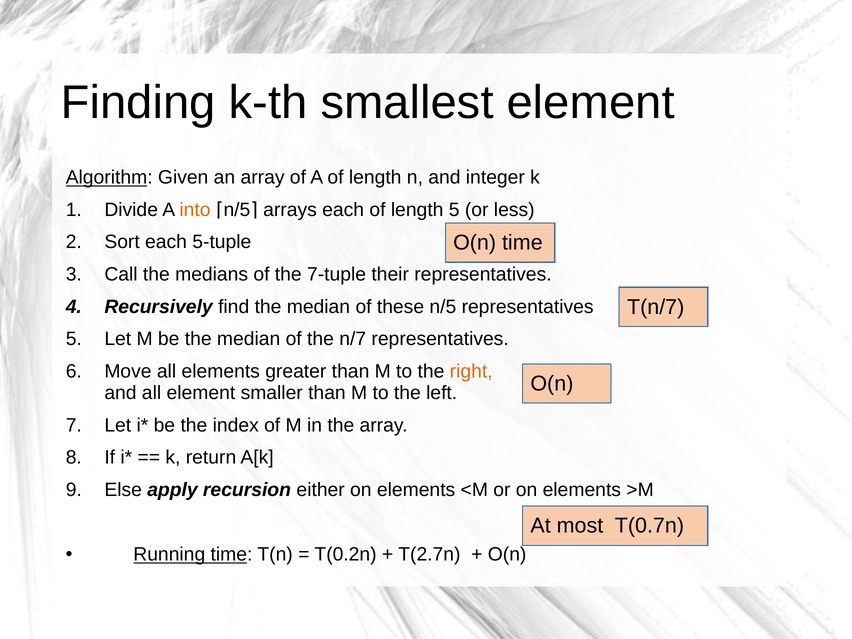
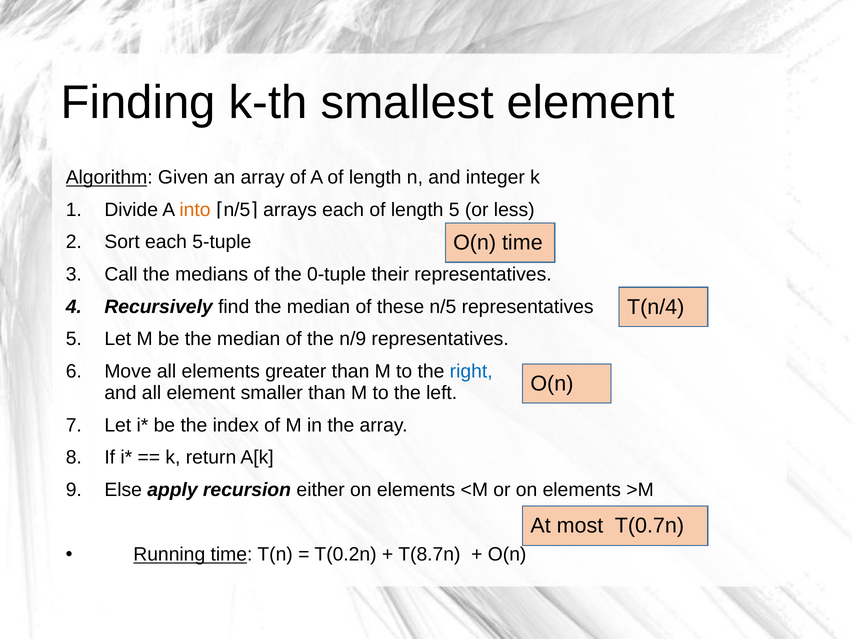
7-tuple: 7-tuple -> 0-tuple (337, 274)
T(n/7: T(n/7 -> T(n/4 (656, 307)
n/7: n/7 -> n/9 (353, 339)
right colour: orange -> blue (471, 371)
T(2.7n: T(2.7n -> T(8.7n (429, 554)
